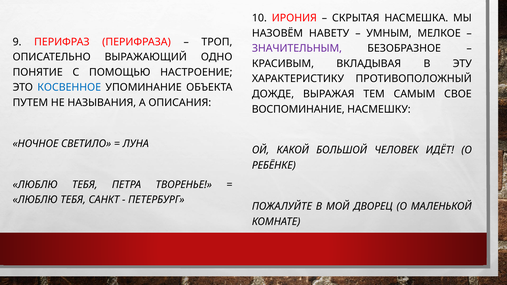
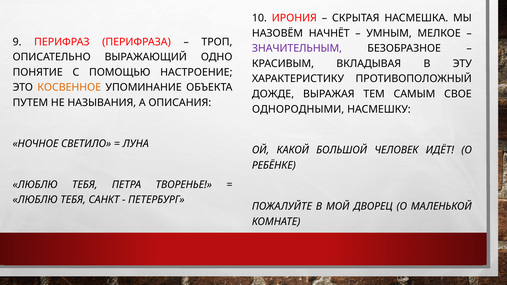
НАВЕТУ: НАВЕТУ -> НАЧНЁТ (329, 33)
КОСВЕННОЕ colour: blue -> orange (69, 88)
ВОСПОМИНАНИЕ: ВОСПОМИНАНИЕ -> ОДНОРОДНЫМИ (298, 109)
